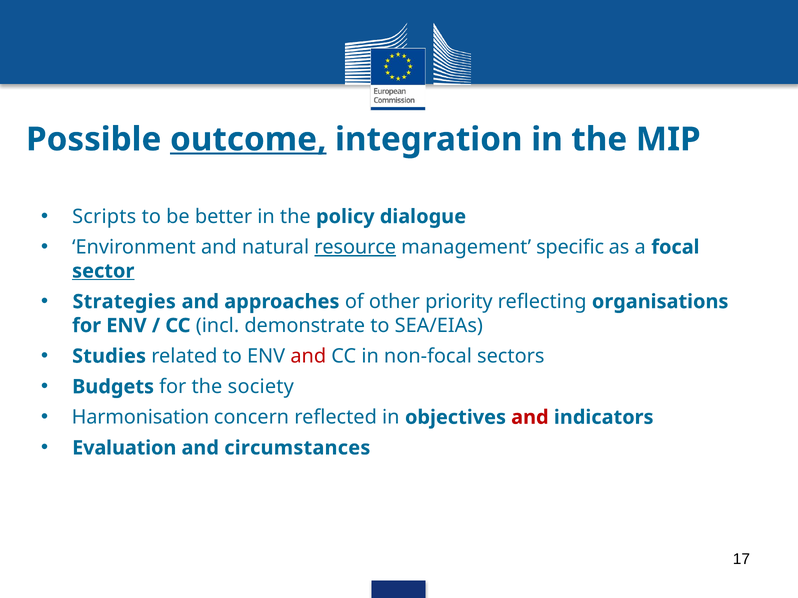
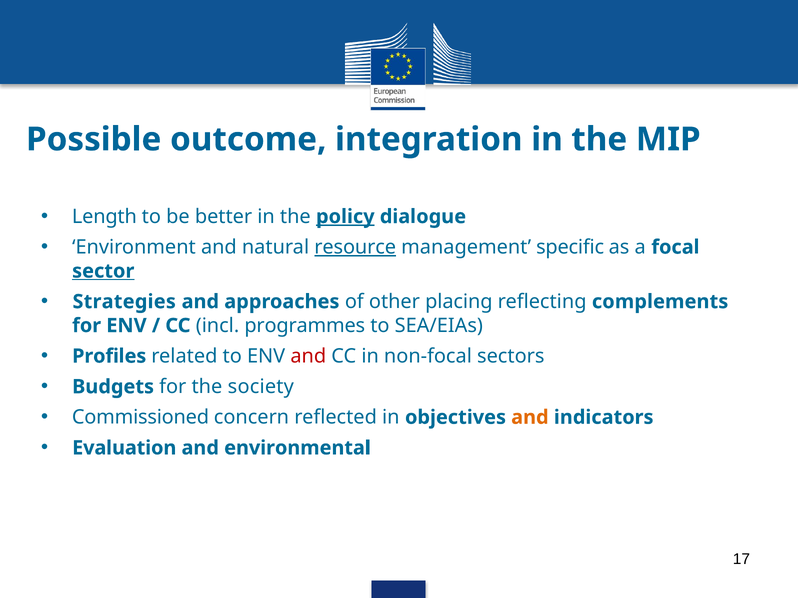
outcome underline: present -> none (248, 140)
Scripts: Scripts -> Length (104, 217)
policy underline: none -> present (345, 217)
priority: priority -> placing (459, 302)
organisations: organisations -> complements (660, 302)
demonstrate: demonstrate -> programmes (305, 326)
Studies: Studies -> Profiles (109, 356)
Harmonisation: Harmonisation -> Commissioned (141, 418)
and colour: red -> orange (530, 418)
circumstances: circumstances -> environmental (297, 448)
